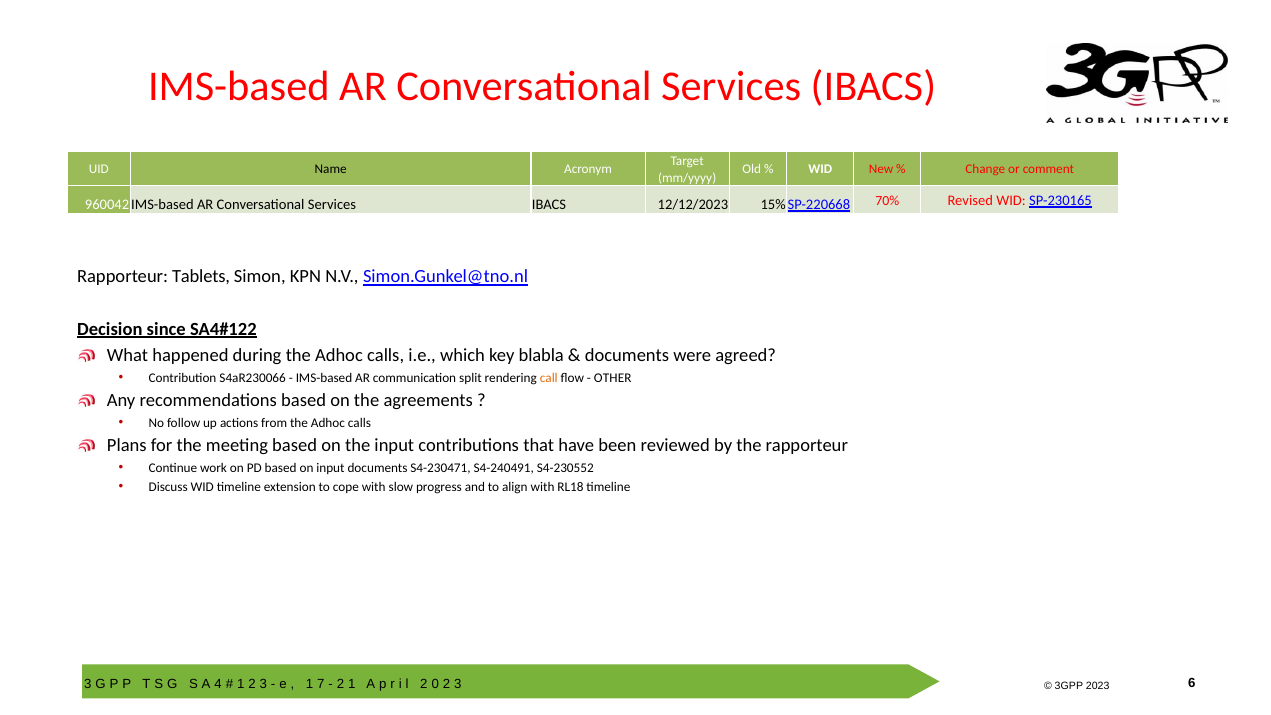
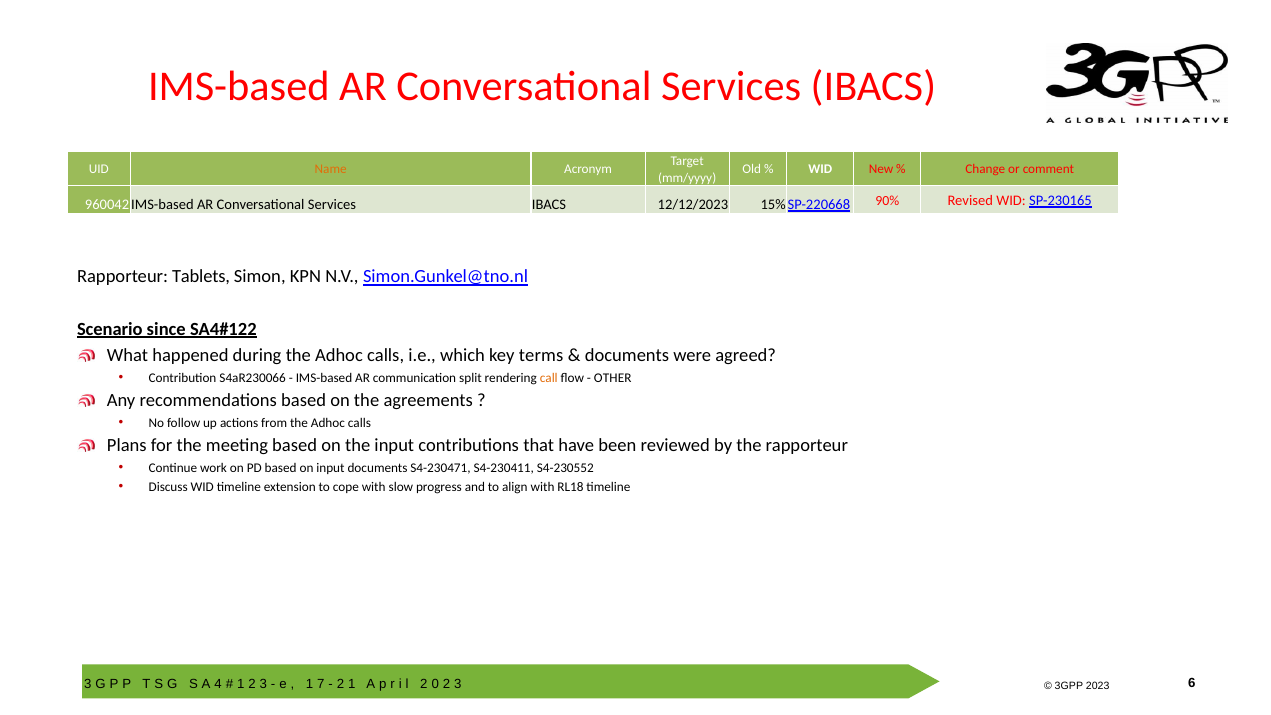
Name colour: black -> orange (331, 169)
70%: 70% -> 90% (887, 200)
Decision: Decision -> Scenario (110, 329)
blabla: blabla -> terms (541, 355)
S4-240491: S4-240491 -> S4-230411 (504, 468)
